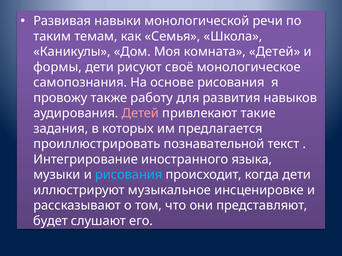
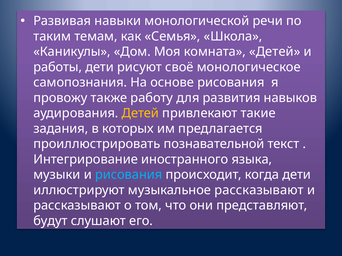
формы: формы -> работы (58, 67)
Детей colour: pink -> yellow (140, 113)
музыкальное инсценировке: инсценировке -> рассказывают (259, 190)
будет: будет -> будут (50, 221)
